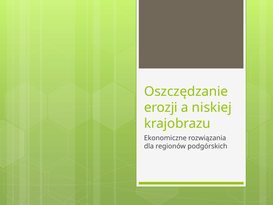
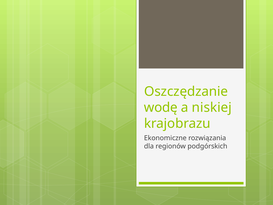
erozji: erozji -> wodę (161, 107)
